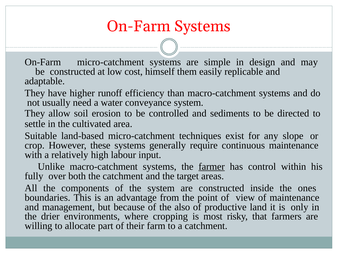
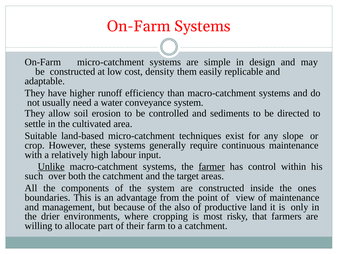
himself: himself -> density (160, 72)
Unlike underline: none -> present (51, 166)
fully: fully -> such (34, 176)
